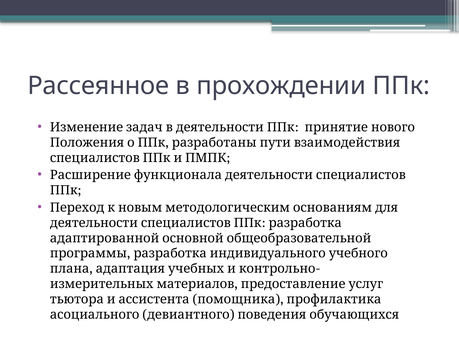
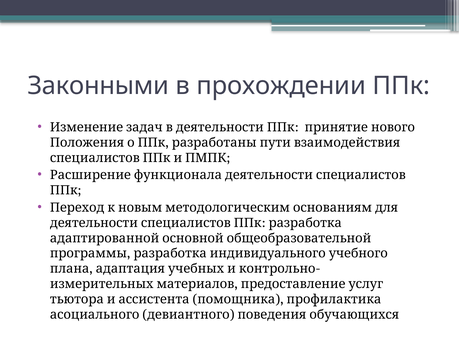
Рассеянное: Рассеянное -> Законными (98, 86)
